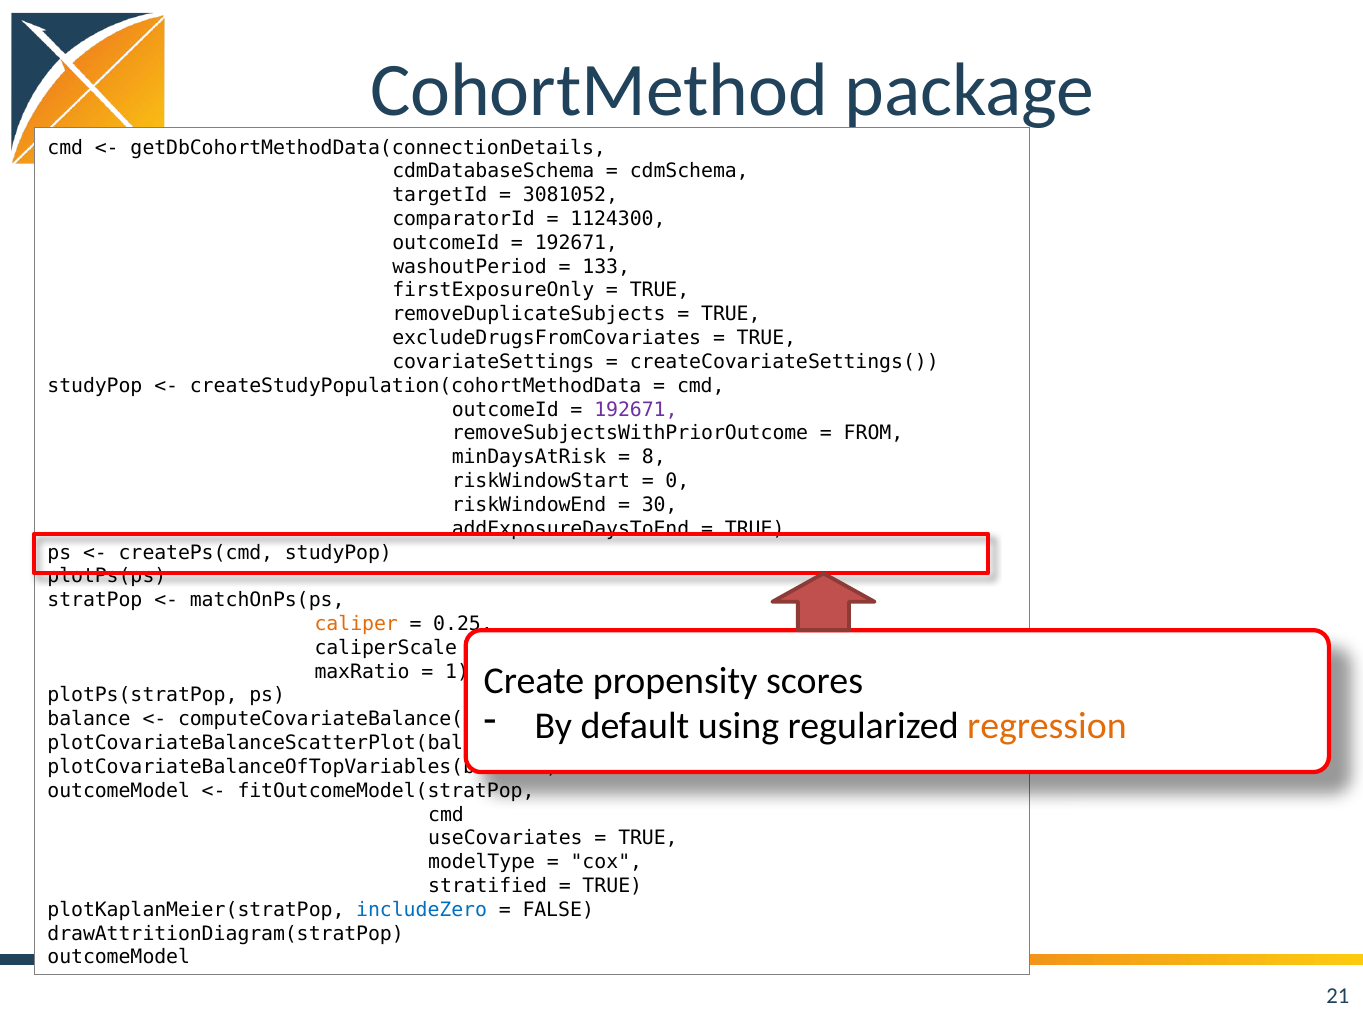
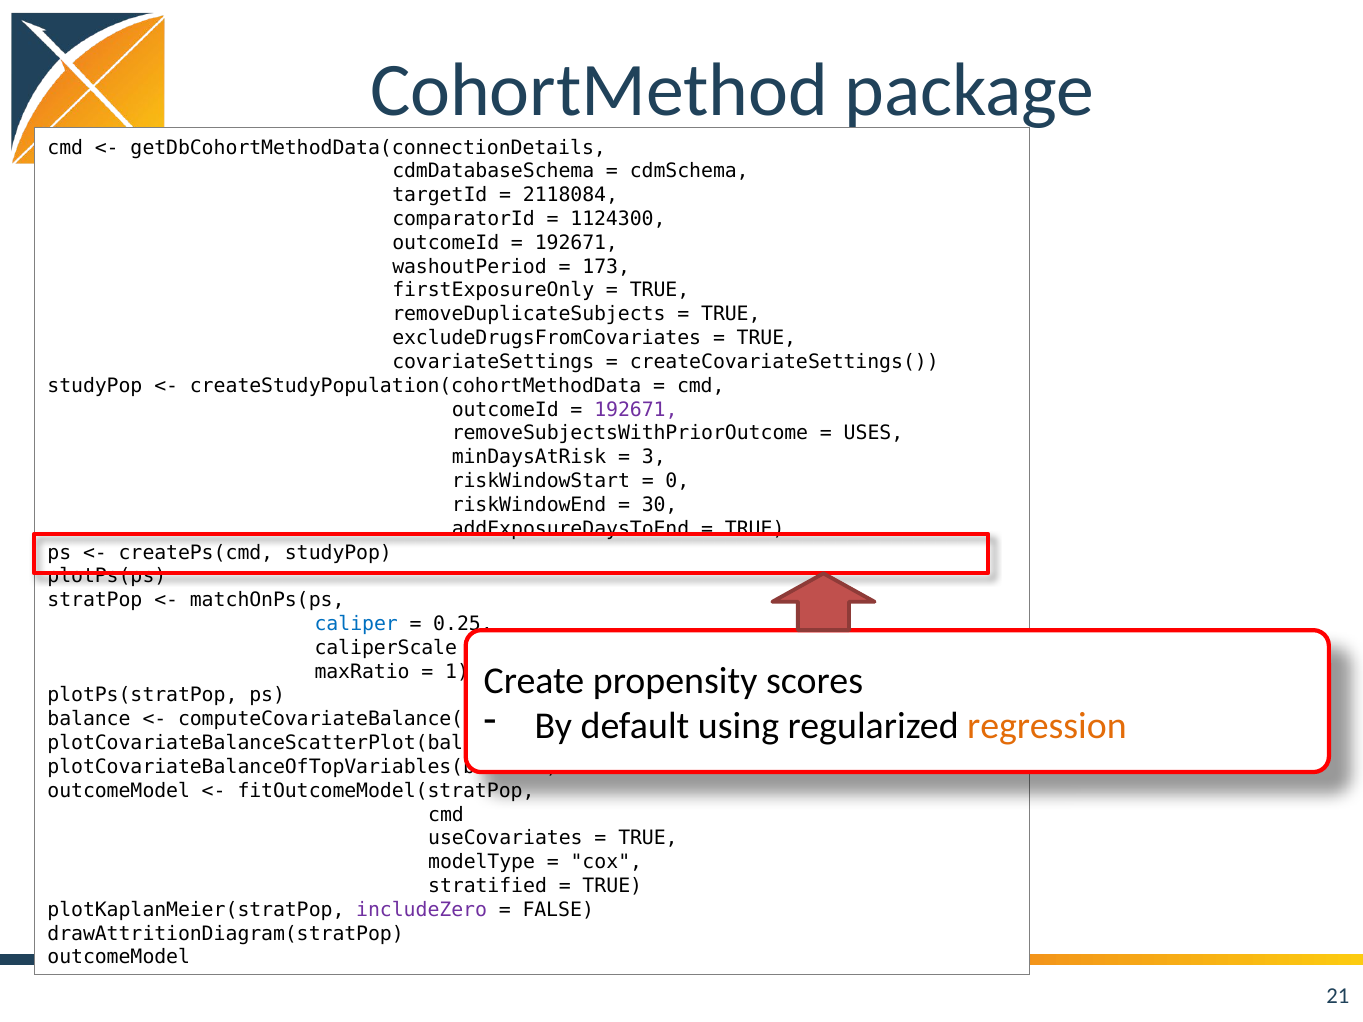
3081052: 3081052 -> 2118084 (570, 195)
133: 133 -> 173 (606, 267)
FROM: FROM -> USES (874, 433)
8: 8 -> 3 (654, 457)
caliper colour: orange -> blue (356, 624)
includeZero colour: blue -> purple (422, 910)
